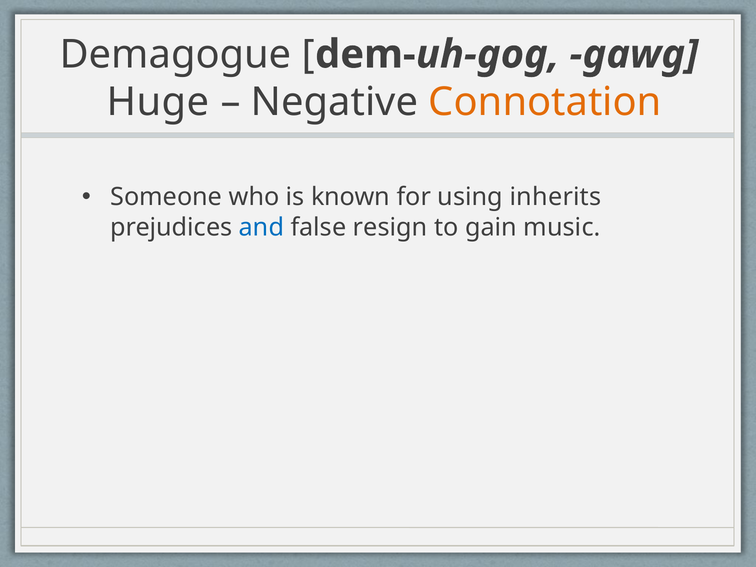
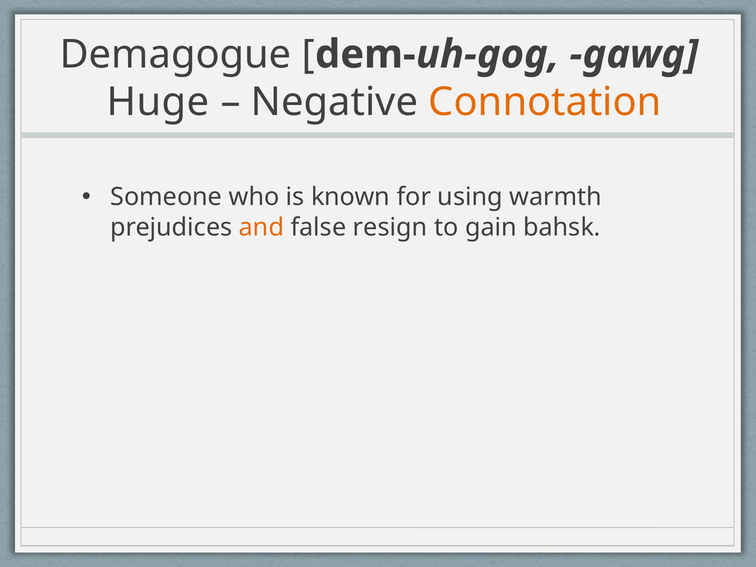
inherits: inherits -> warmth (556, 197)
and colour: blue -> orange (261, 227)
music: music -> bahsk (562, 227)
